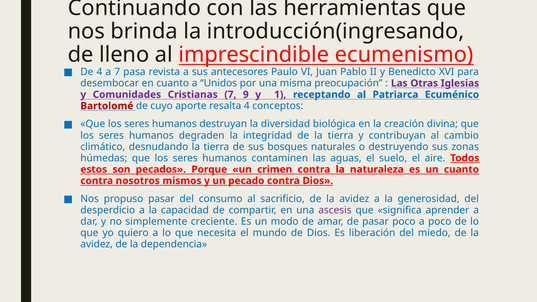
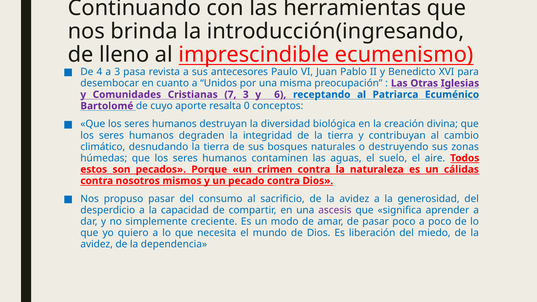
a 7: 7 -> 3 (117, 72)
7 9: 9 -> 3 (246, 95)
1: 1 -> 6 (280, 95)
Bartolomé colour: red -> purple (107, 106)
resalta 4: 4 -> 0 (247, 106)
un cuanto: cuanto -> cálidas (461, 169)
